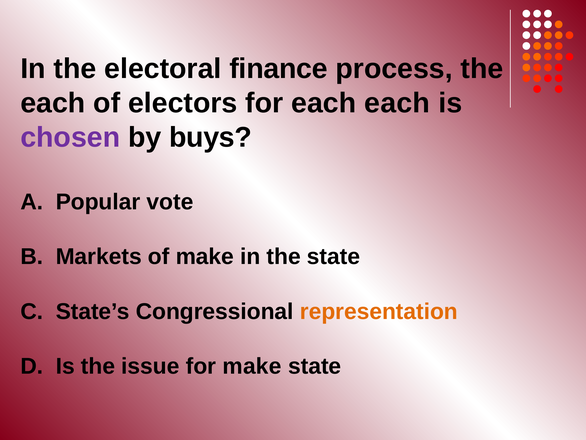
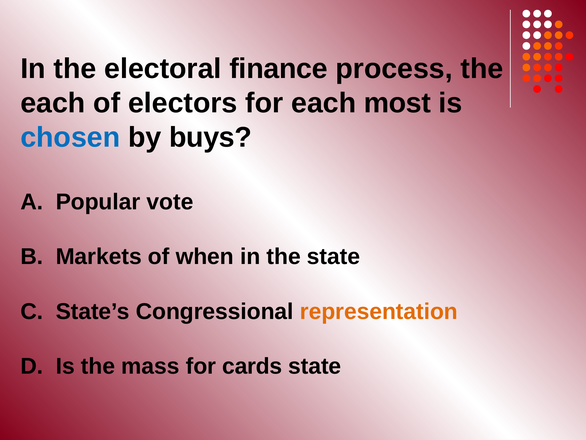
each each: each -> most (397, 103)
chosen colour: purple -> blue (70, 137)
of make: make -> when (205, 256)
issue: issue -> mass (150, 366)
for make: make -> cards (252, 366)
